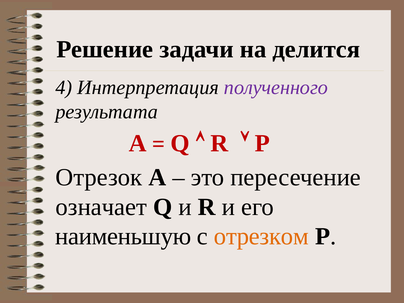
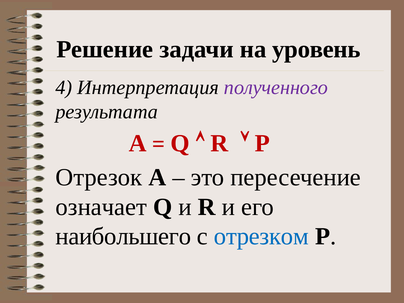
делится: делится -> уровень (316, 49)
наименьшую: наименьшую -> наибольшего (123, 237)
отрезком colour: orange -> blue (261, 237)
